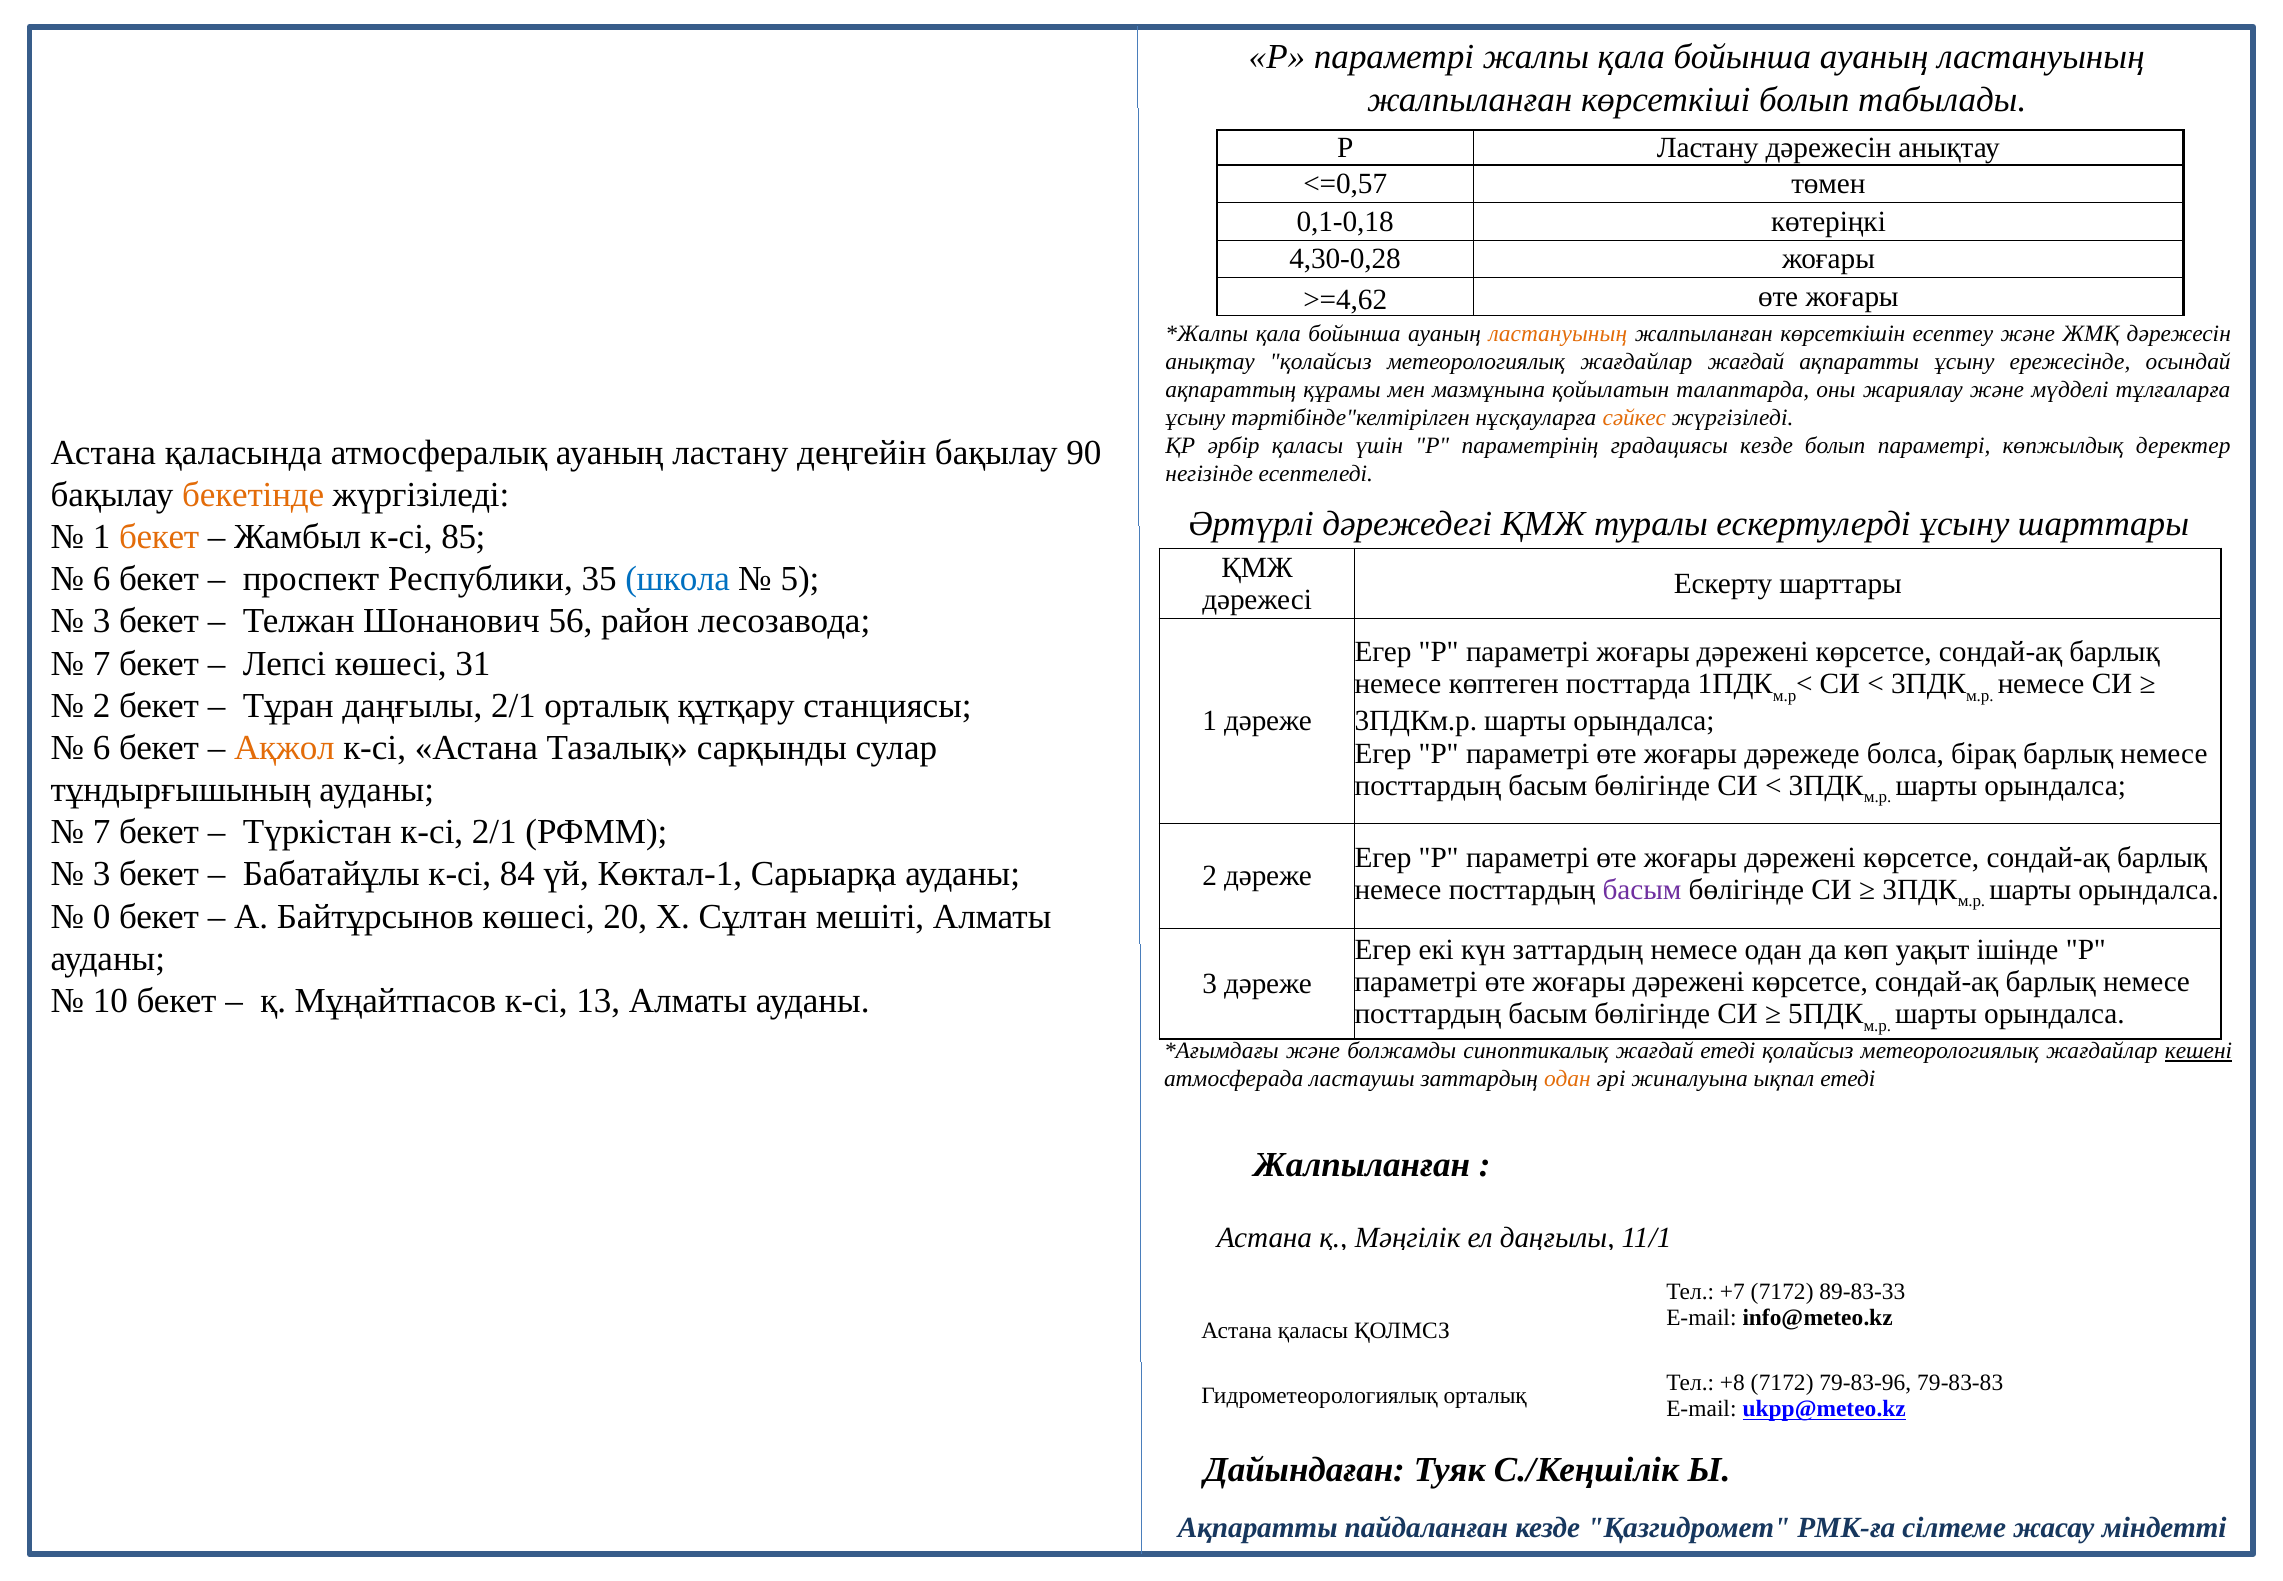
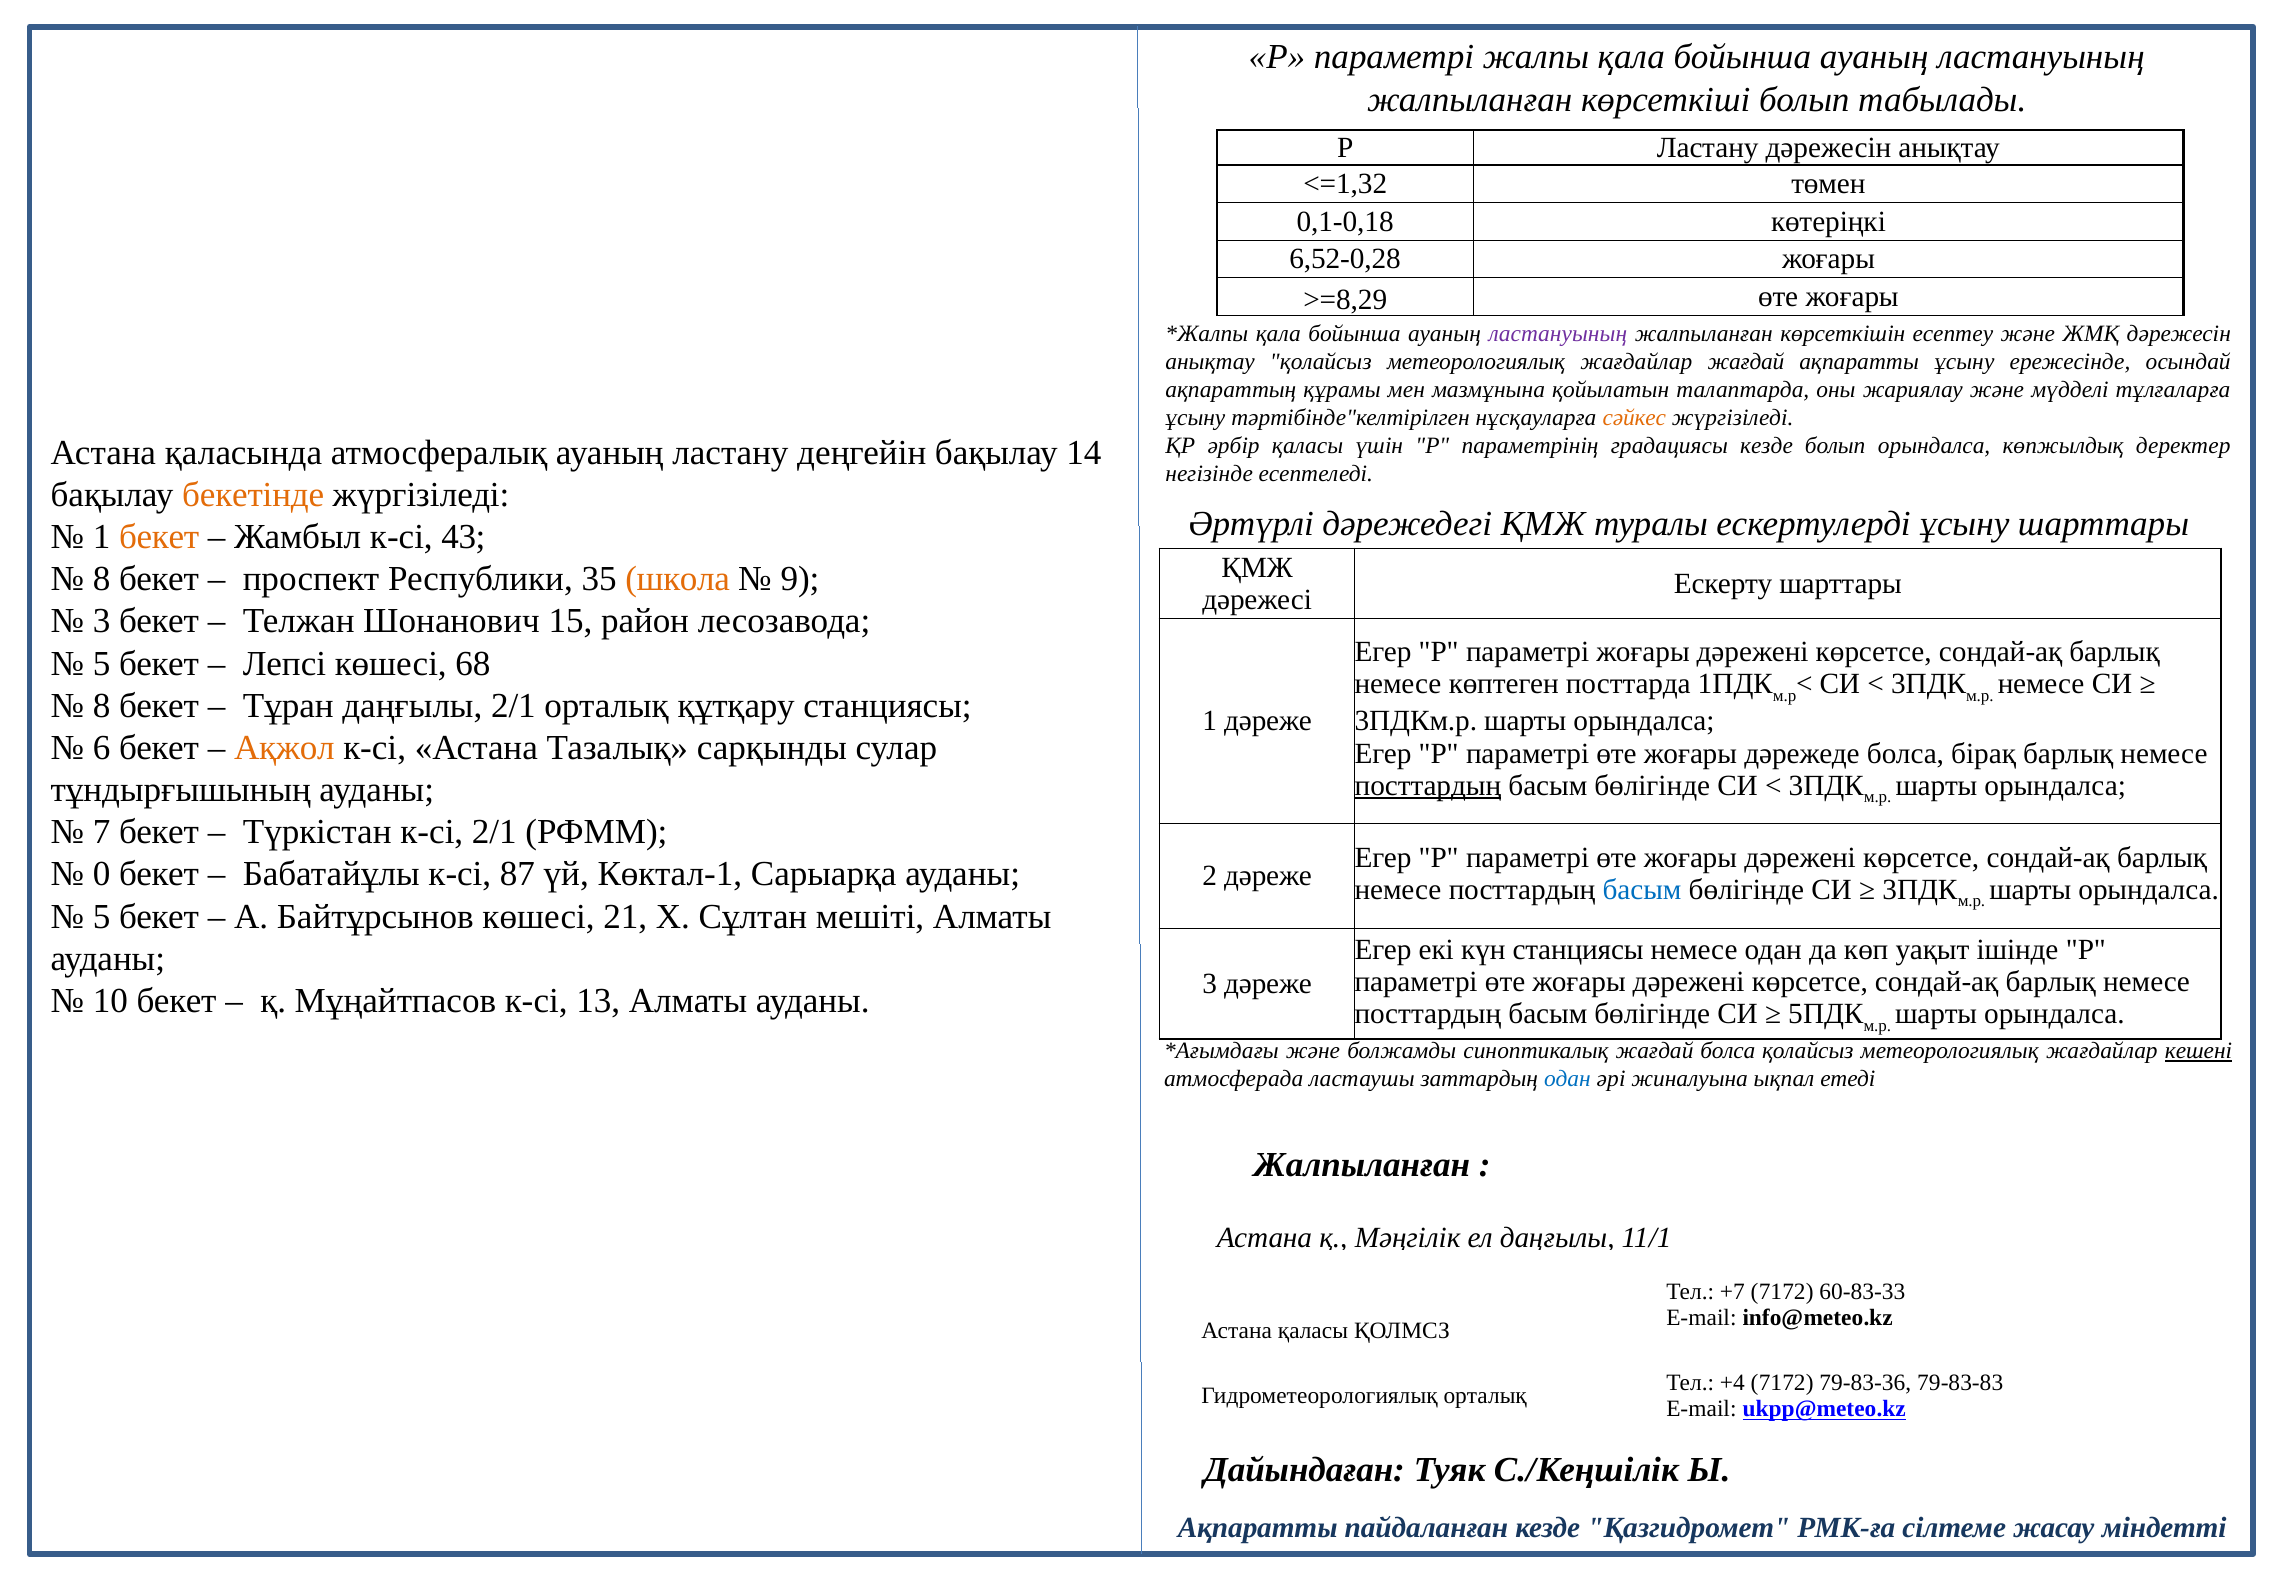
<=0,57: <=0,57 -> <=1,32 (1345, 184)
4,30-0,28: 4,30-0,28 -> 6,52-0,28 (1345, 259)
>=4,62: >=4,62 -> >=8,29 (1345, 299)
ластануының colour: orange -> purple (1558, 334)
болып параметрі: параметрі -> орындалса (1934, 446)
90: 90 -> 14 (1084, 453)
85: 85 -> 43 (463, 537)
6: 6 -> 8 (102, 579)
школа colour: blue -> orange (678, 579)
5: 5 -> 9 (800, 579)
56: 56 -> 15 (571, 621)
7: 7 -> 5 (102, 663)
31: 31 -> 68 (473, 663)
2: 2 -> 8 (102, 705)
посттардың underline: none -> present (1428, 785)
3: 3 -> 0 (102, 874)
84: 84 -> 87 (517, 874)
басым colour: purple -> blue (1642, 890)
0: 0 -> 5 (102, 916)
20: 20 -> 21 (625, 916)
күн заттардың: заттардың -> станциясы (1578, 949)
жағдай етеді: етеді -> болса (1728, 1051)
одан colour: orange -> blue (1567, 1079)
89-83-33: 89-83-33 -> 60-83-33 (1862, 1291)
+8: +8 -> +4 (1732, 1383)
79-83-96: 79-83-96 -> 79-83-36 (1865, 1383)
